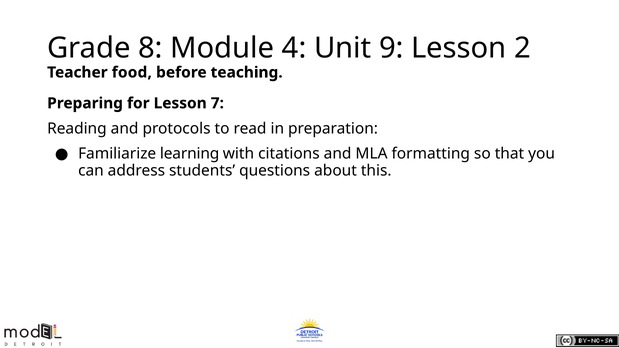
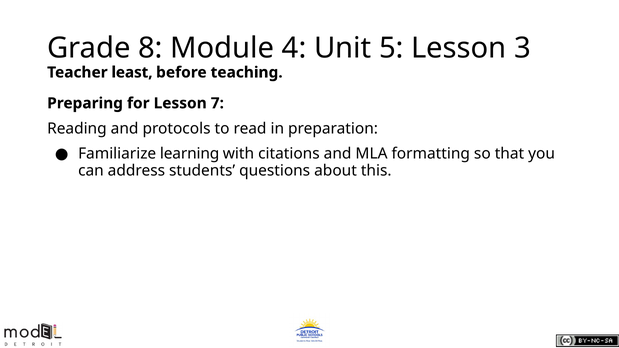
9: 9 -> 5 (391, 48)
2: 2 -> 3 (522, 48)
food: food -> least (132, 72)
